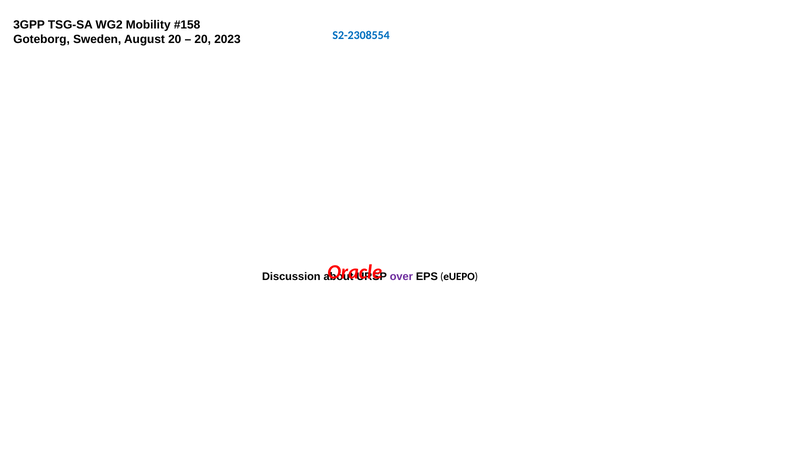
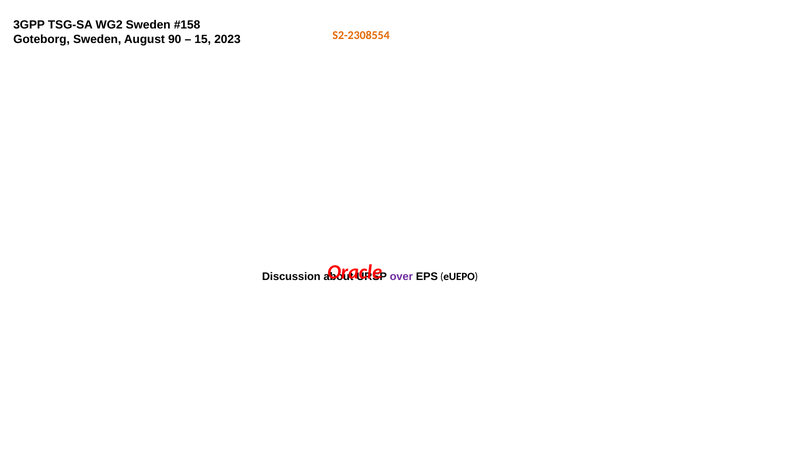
WG2 Mobility: Mobility -> Sweden (148, 25)
August 20: 20 -> 90 (175, 39)
20: 20 -> 15 (203, 39)
S2-2308554 colour: blue -> orange (361, 35)
